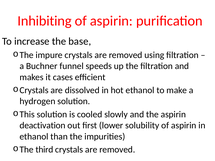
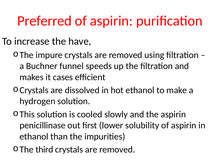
Inhibiting: Inhibiting -> Preferred (45, 21)
base: base -> have (80, 41)
deactivation: deactivation -> penicillinase (43, 126)
